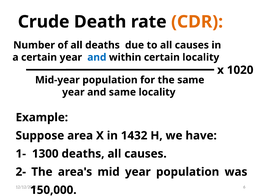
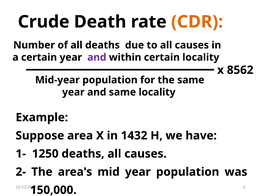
and colour: blue -> purple (97, 57)
1020: 1020 -> 8562 (240, 70)
1300: 1300 -> 1250 (45, 154)
